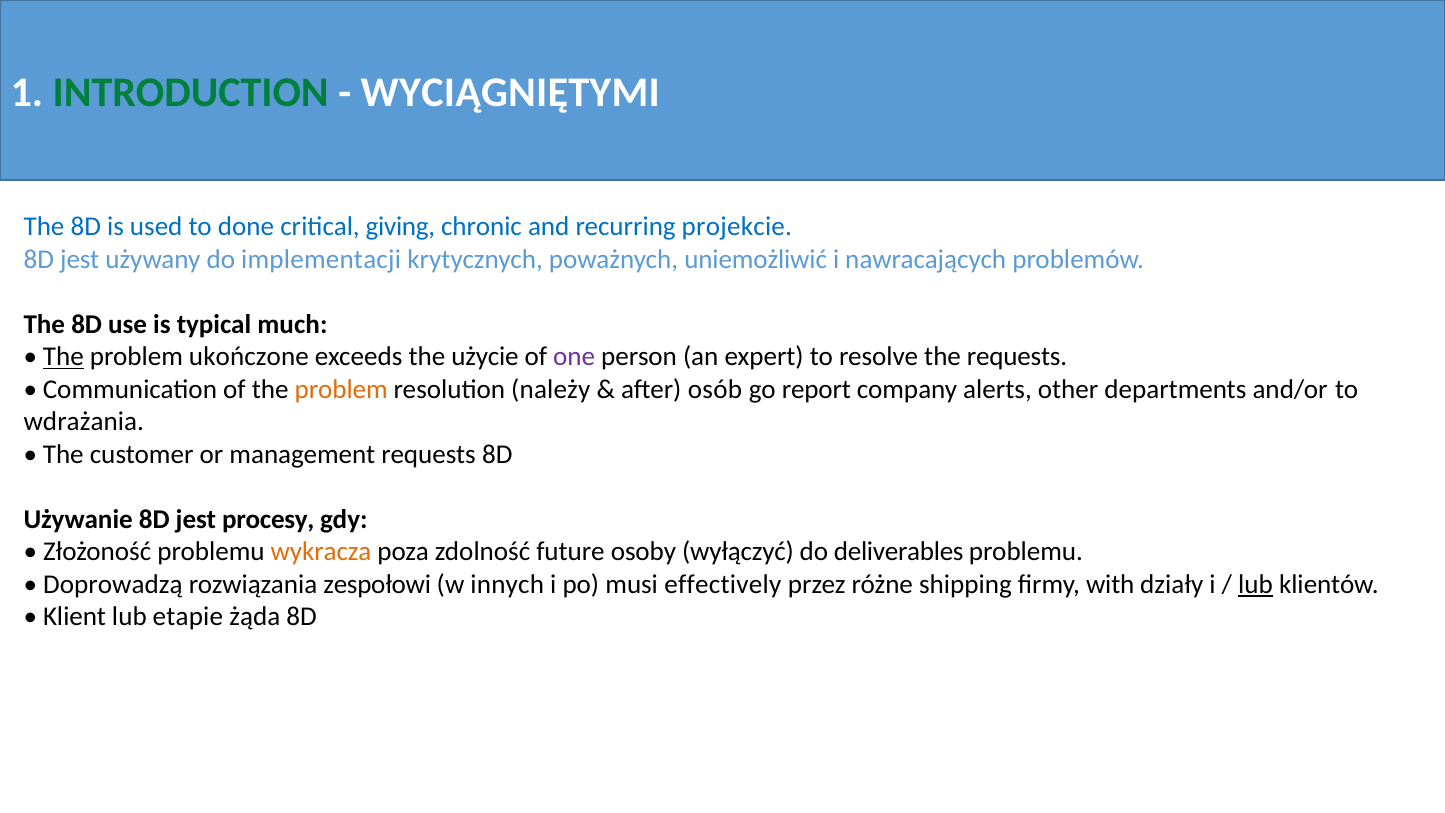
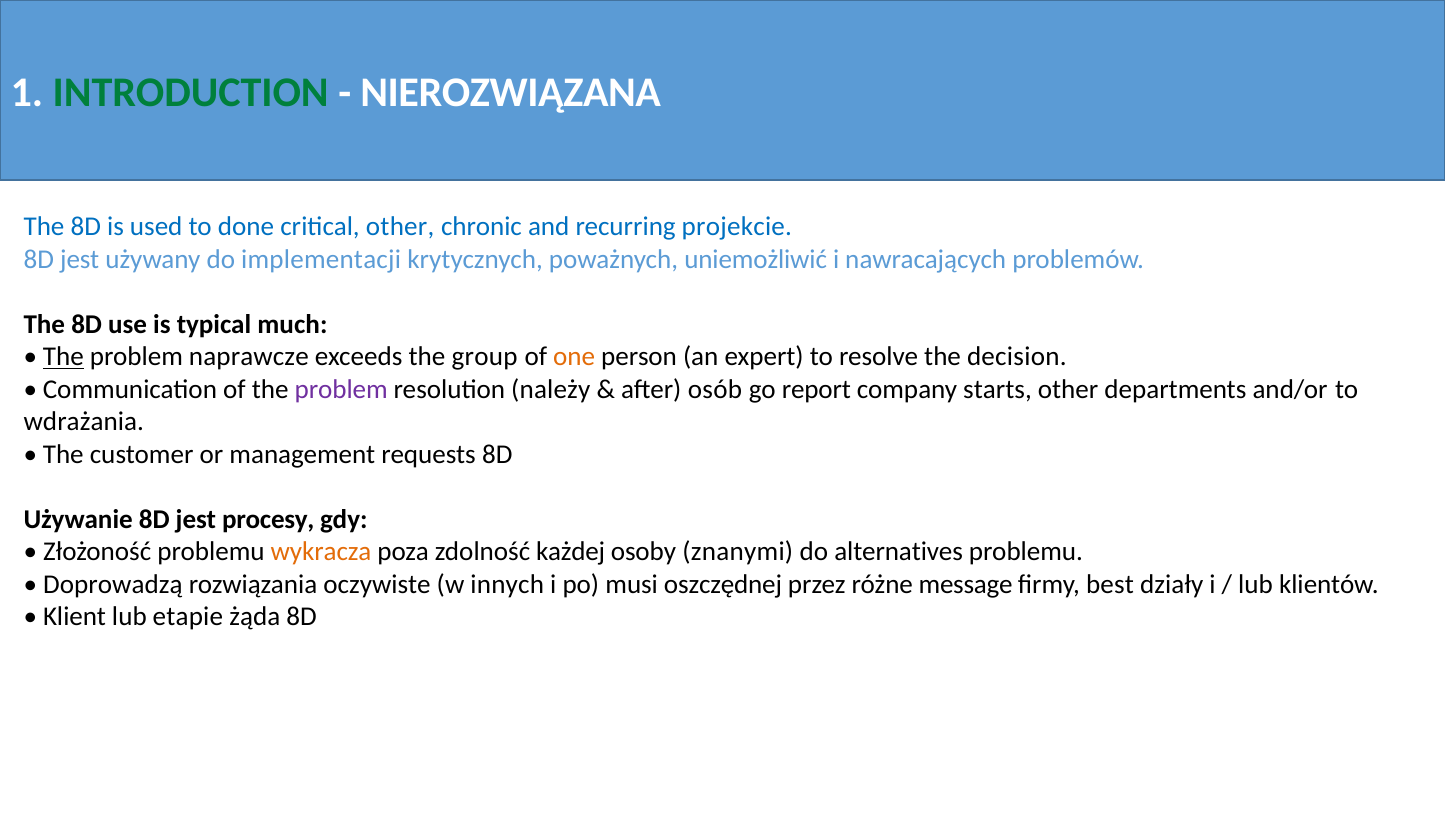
WYCIĄGNIĘTYMI: WYCIĄGNIĘTYMI -> NIEROZWIĄZANA (511, 93)
critical giving: giving -> other (400, 227)
ukończone: ukończone -> naprawcze (249, 357)
użycie: użycie -> group (485, 357)
one colour: purple -> orange (574, 357)
the requests: requests -> decision (1017, 357)
problem colour: orange -> purple (341, 389)
alerts: alerts -> starts (997, 389)
future: future -> każdej (571, 552)
wyłączyć: wyłączyć -> znanymi (738, 552)
deliverables: deliverables -> alternatives (899, 552)
zespołowi: zespołowi -> oczywiste (377, 584)
effectively: effectively -> oszczędnej (723, 584)
shipping: shipping -> message (966, 584)
with: with -> best (1110, 584)
lub underline: present -> none (1256, 584)
